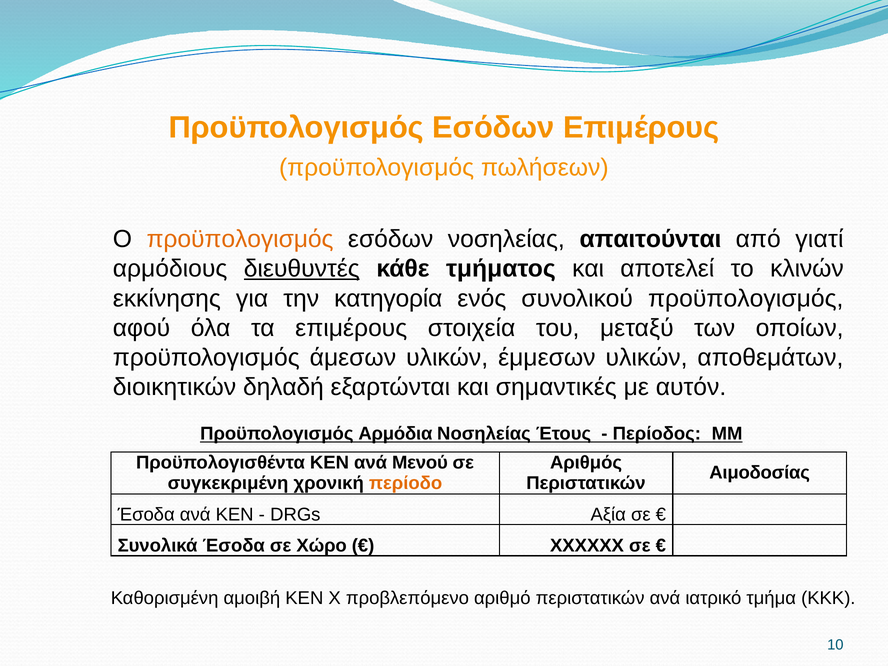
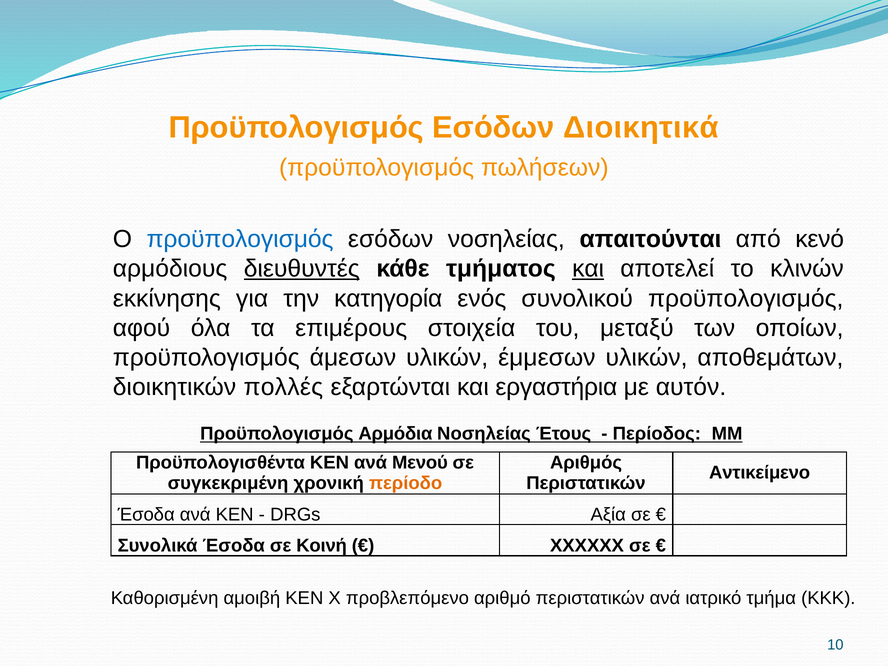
Εσόδων Επιμέρους: Επιμέρους -> Διοικητικά (641, 127)
προϋπολογισμός colour: orange -> blue (240, 239)
γιατί: γιατί -> κενό (820, 239)
και underline: none -> present (588, 269)
δηλαδή: δηλαδή -> πολλές (283, 387)
σημαντικές: σημαντικές -> εργαστήρια (556, 387)
Αιμοδοσίας: Αιμοδοσίας -> Αντικείμενο (760, 473)
Χώρο: Χώρο -> Κοινή (322, 546)
